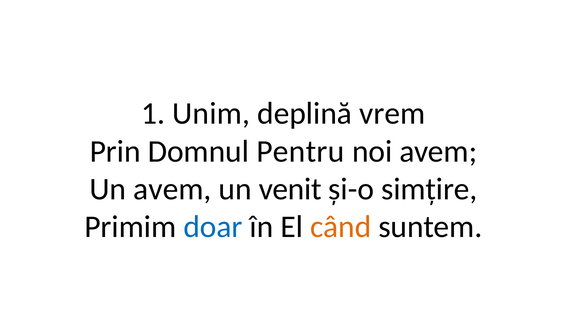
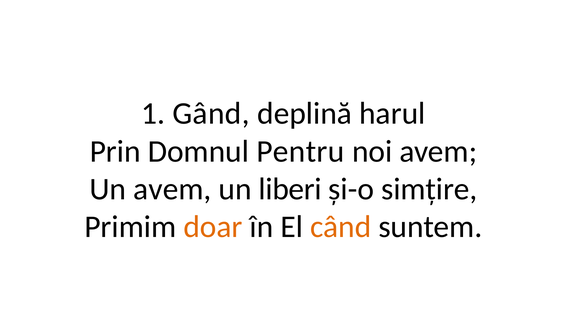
Unim: Unim -> Gând (211, 113)
vrem: vrem -> harul (392, 113)
venit: venit -> liberi (290, 189)
doar colour: blue -> orange (213, 227)
